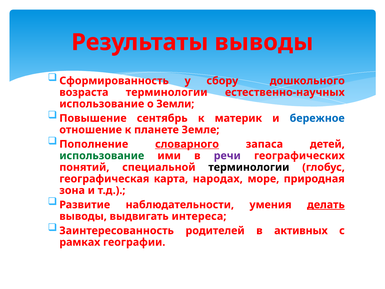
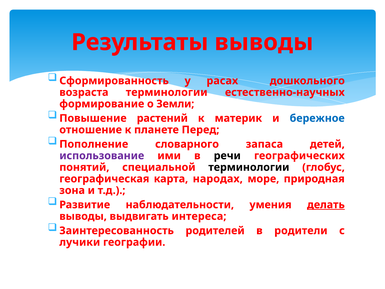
сбору: сбору -> расах (222, 81)
использование: использование -> формирование (102, 104)
сентябрь: сентябрь -> растений (162, 118)
Земле: Земле -> Перед (200, 130)
словарного underline: present -> none (187, 144)
использование colour: green -> purple (102, 156)
речи colour: purple -> black (227, 156)
активных: активных -> родители (301, 230)
рамках: рамках -> лучики (80, 242)
